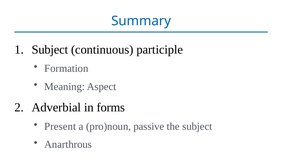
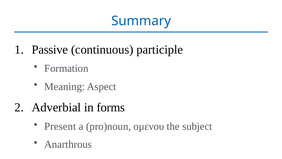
Subject: Subject -> Passive (50, 49)
passive: passive -> ομενου (149, 126)
